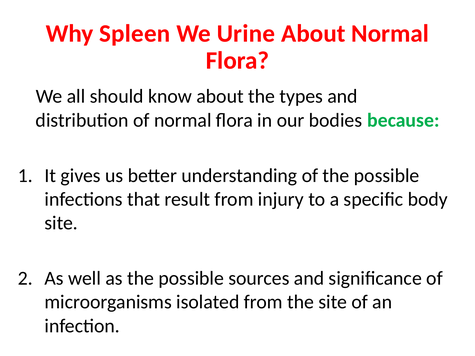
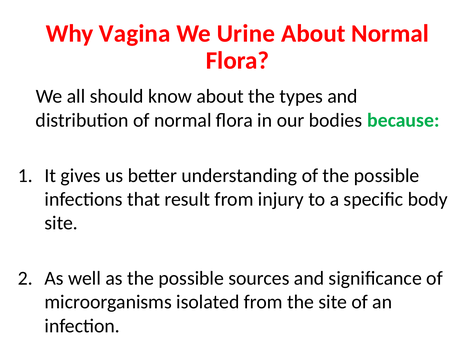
Spleen: Spleen -> Vagina (135, 34)
